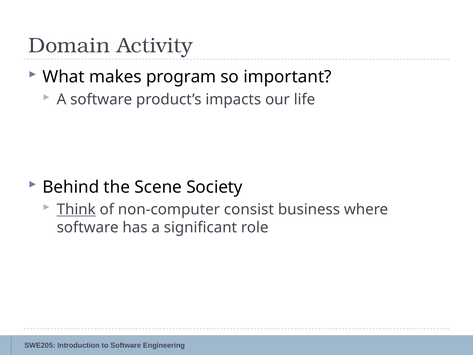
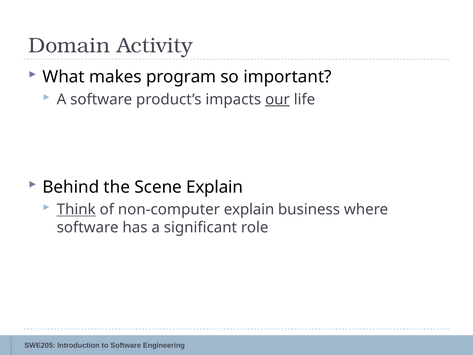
our underline: none -> present (277, 99)
Scene Society: Society -> Explain (215, 187)
non-computer consist: consist -> explain (249, 209)
